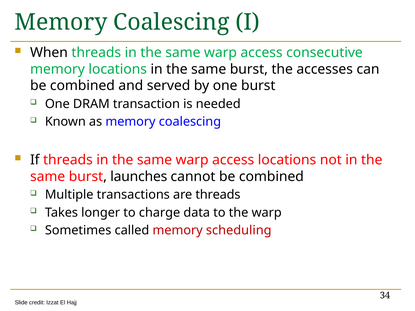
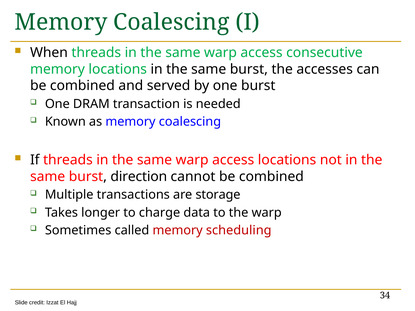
launches: launches -> direction (139, 177)
are threads: threads -> storage (218, 195)
